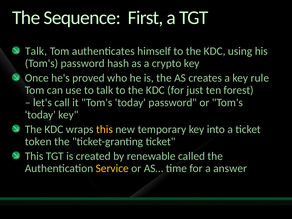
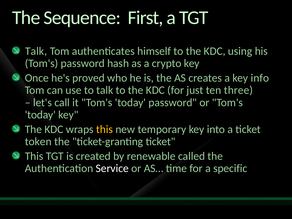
rule: rule -> info (260, 78)
forest: forest -> three (238, 90)
Service colour: yellow -> white (112, 168)
answer: answer -> specific (230, 168)
